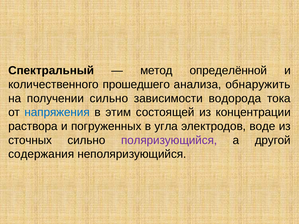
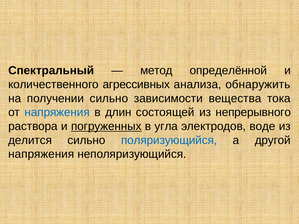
прошедшего: прошедшего -> агрессивных (136, 85)
водорода: водорода -> вещества (235, 98)
этим: этим -> длин (118, 112)
концентрации: концентрации -> непрерывного (253, 112)
погруженных underline: none -> present (106, 126)
сточных: сточных -> делится (30, 140)
поляризующийся colour: purple -> blue (169, 140)
содержания: содержания -> напряжения (41, 154)
